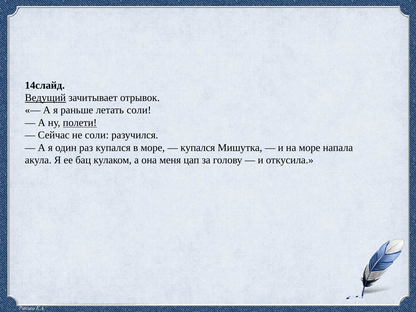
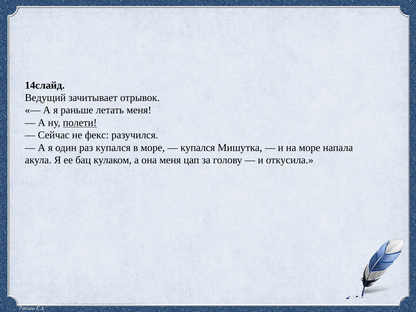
Ведущий underline: present -> none (45, 98)
летать соли: соли -> меня (139, 110)
не соли: соли -> фекс (97, 135)
